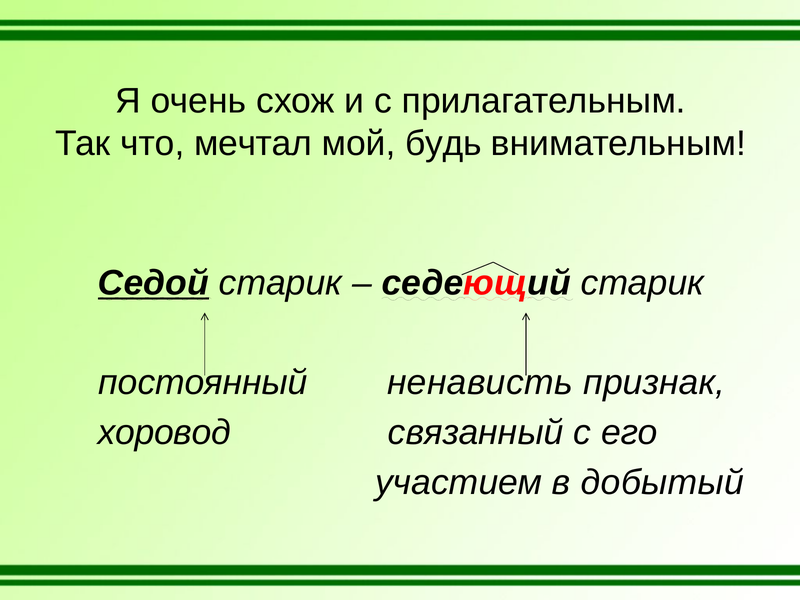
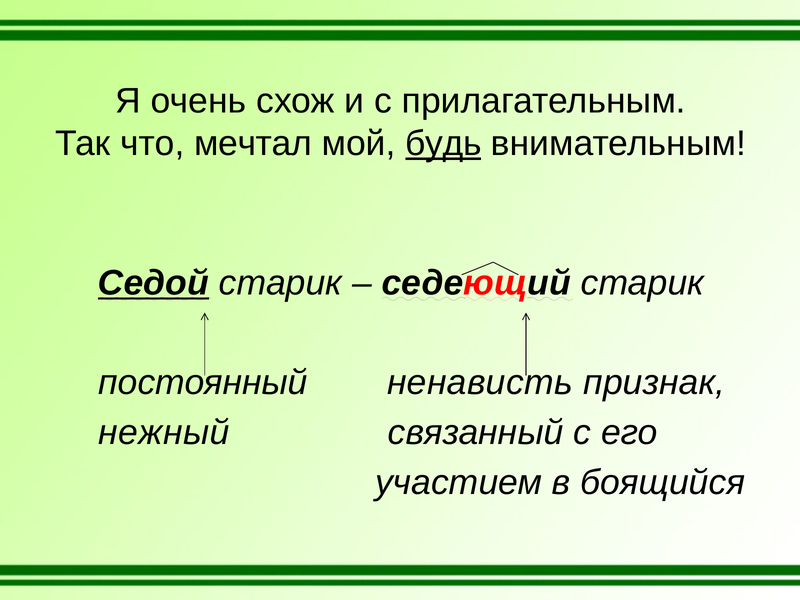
будь underline: none -> present (443, 143)
хоровод: хоровод -> нежный (164, 433)
добытый: добытый -> боящийся (663, 482)
